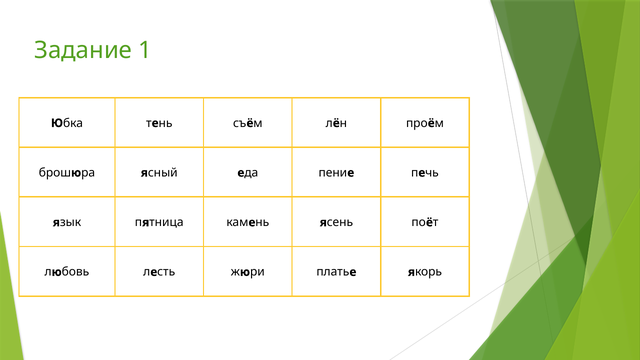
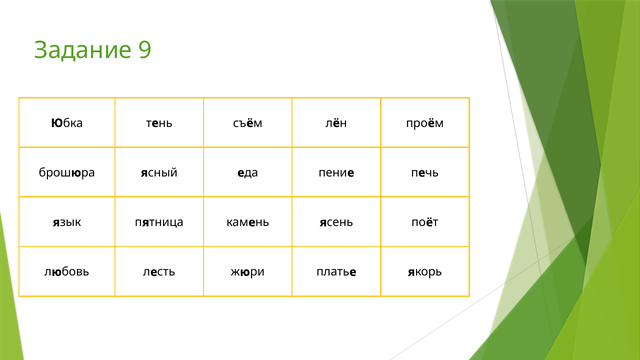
1: 1 -> 9 (145, 50)
